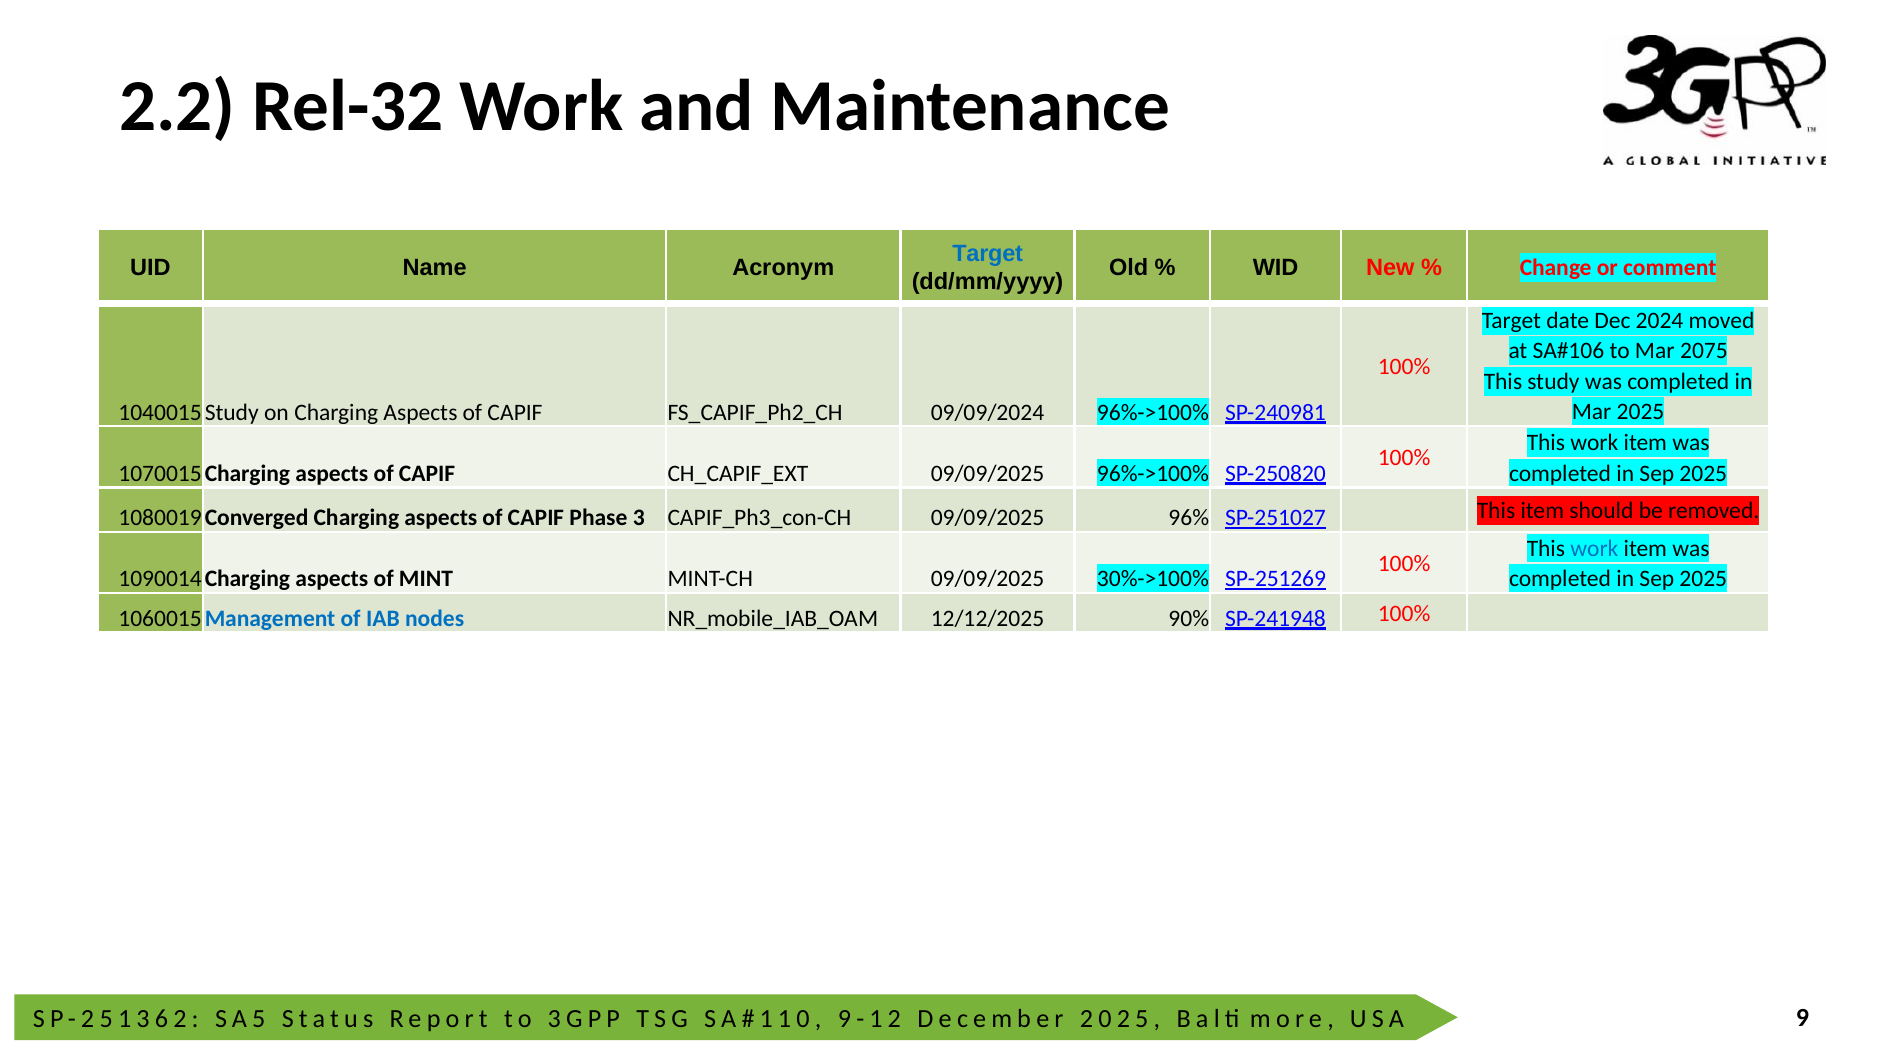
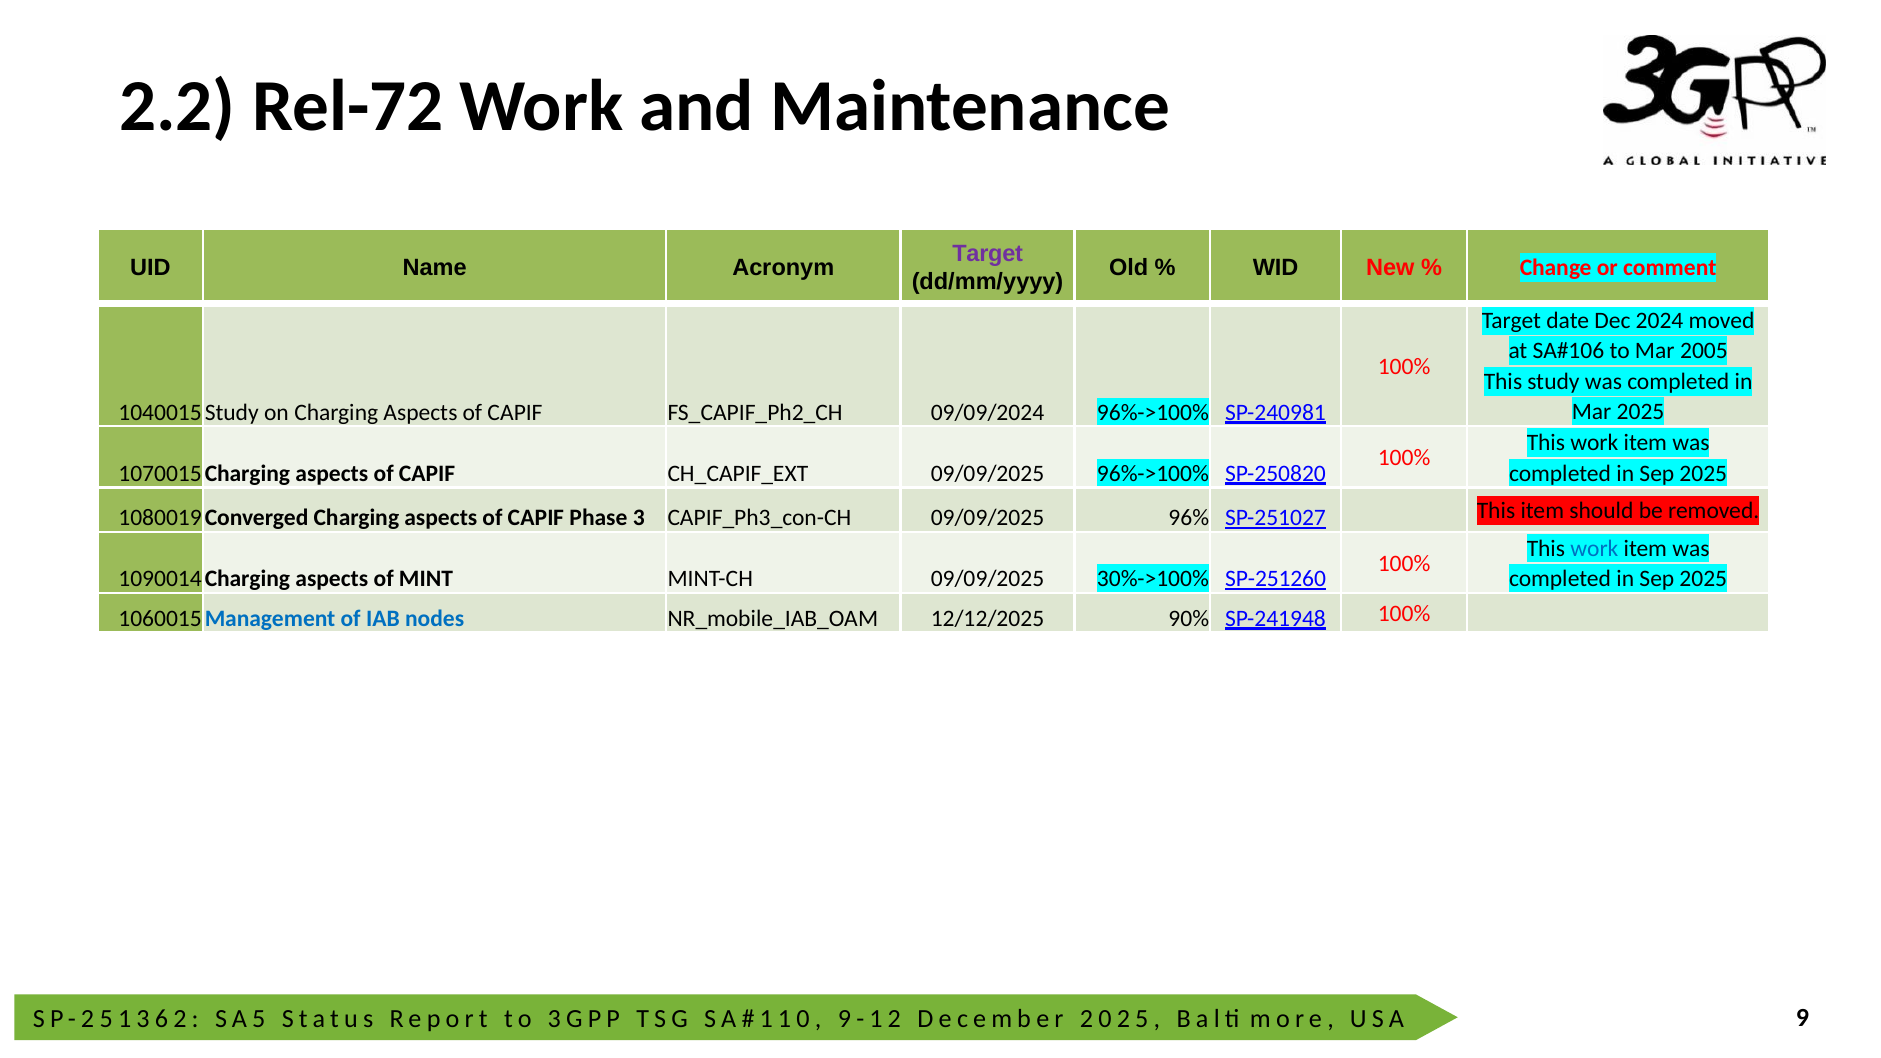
Rel-32: Rel-32 -> Rel-72 (348, 107)
Target colour: blue -> purple (988, 254)
2075: 2075 -> 2005 (1704, 351)
SP-251269: SP-251269 -> SP-251260 (1276, 579)
